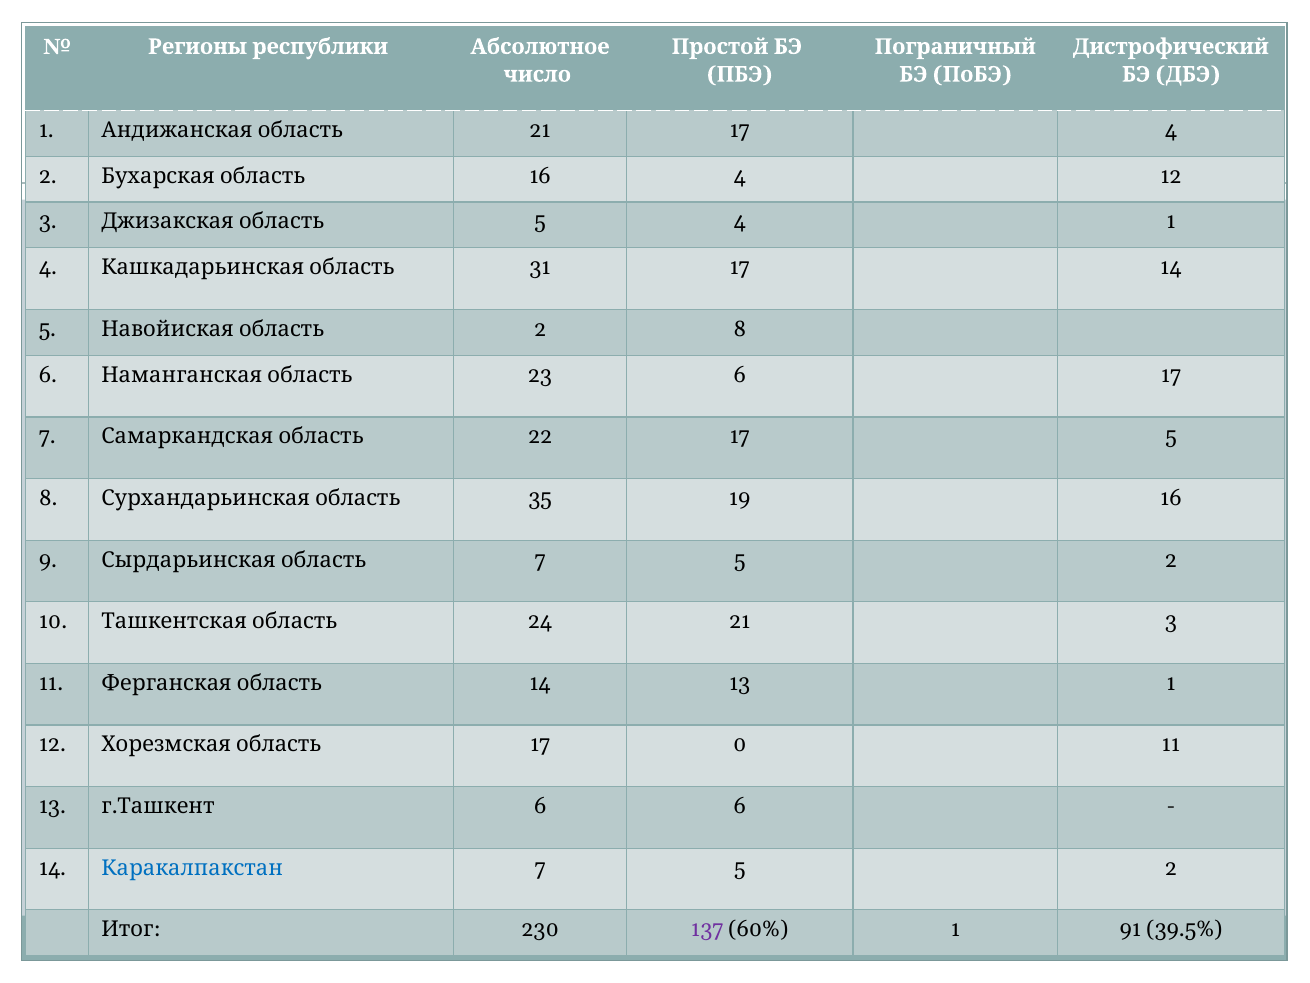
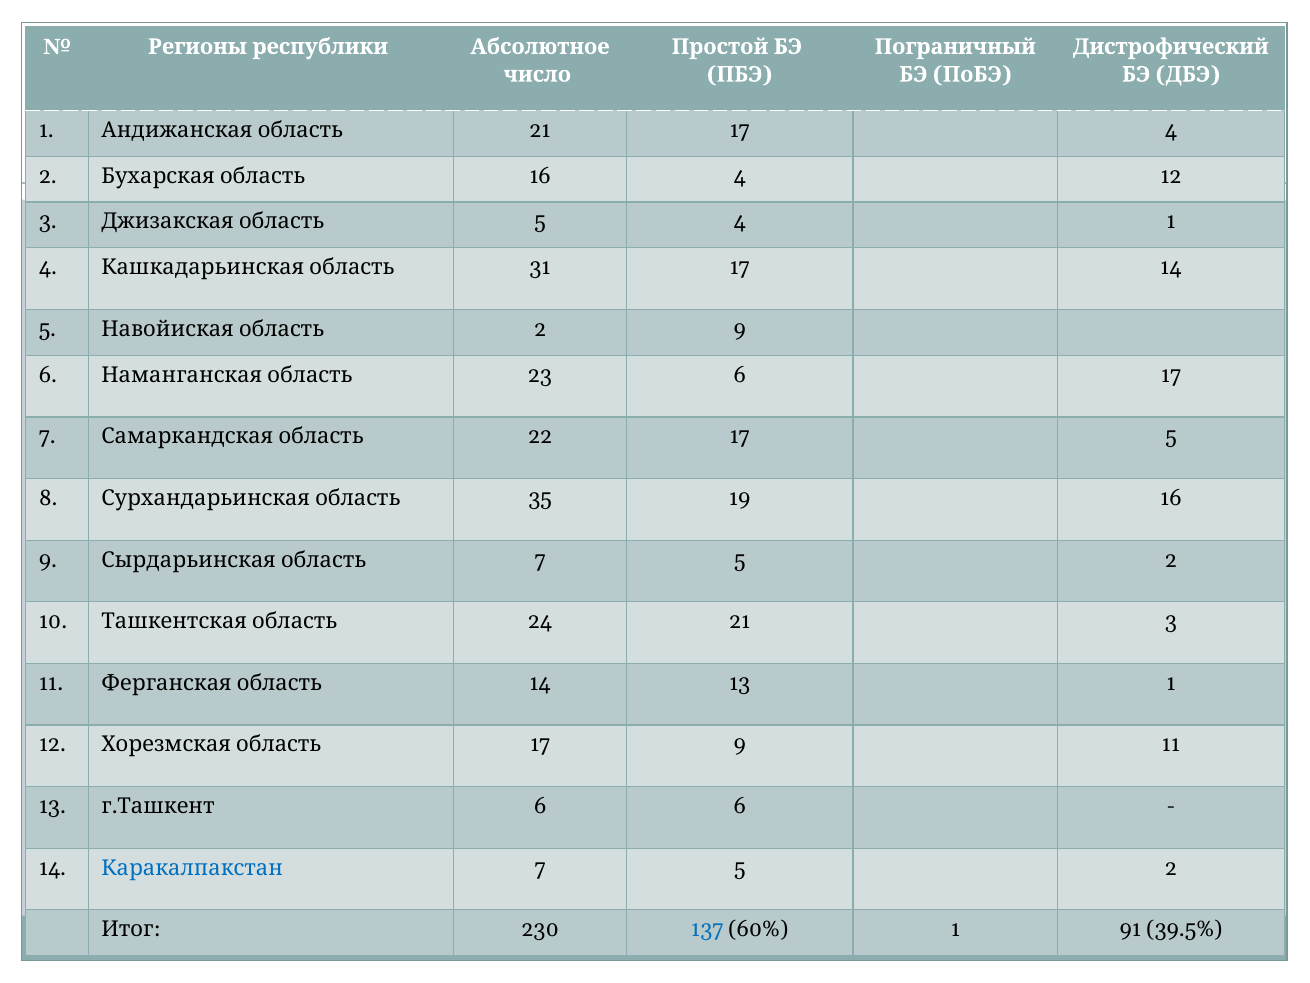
2 8: 8 -> 9 (740, 329)
17 0: 0 -> 9 (740, 744)
137 colour: purple -> blue (707, 929)
